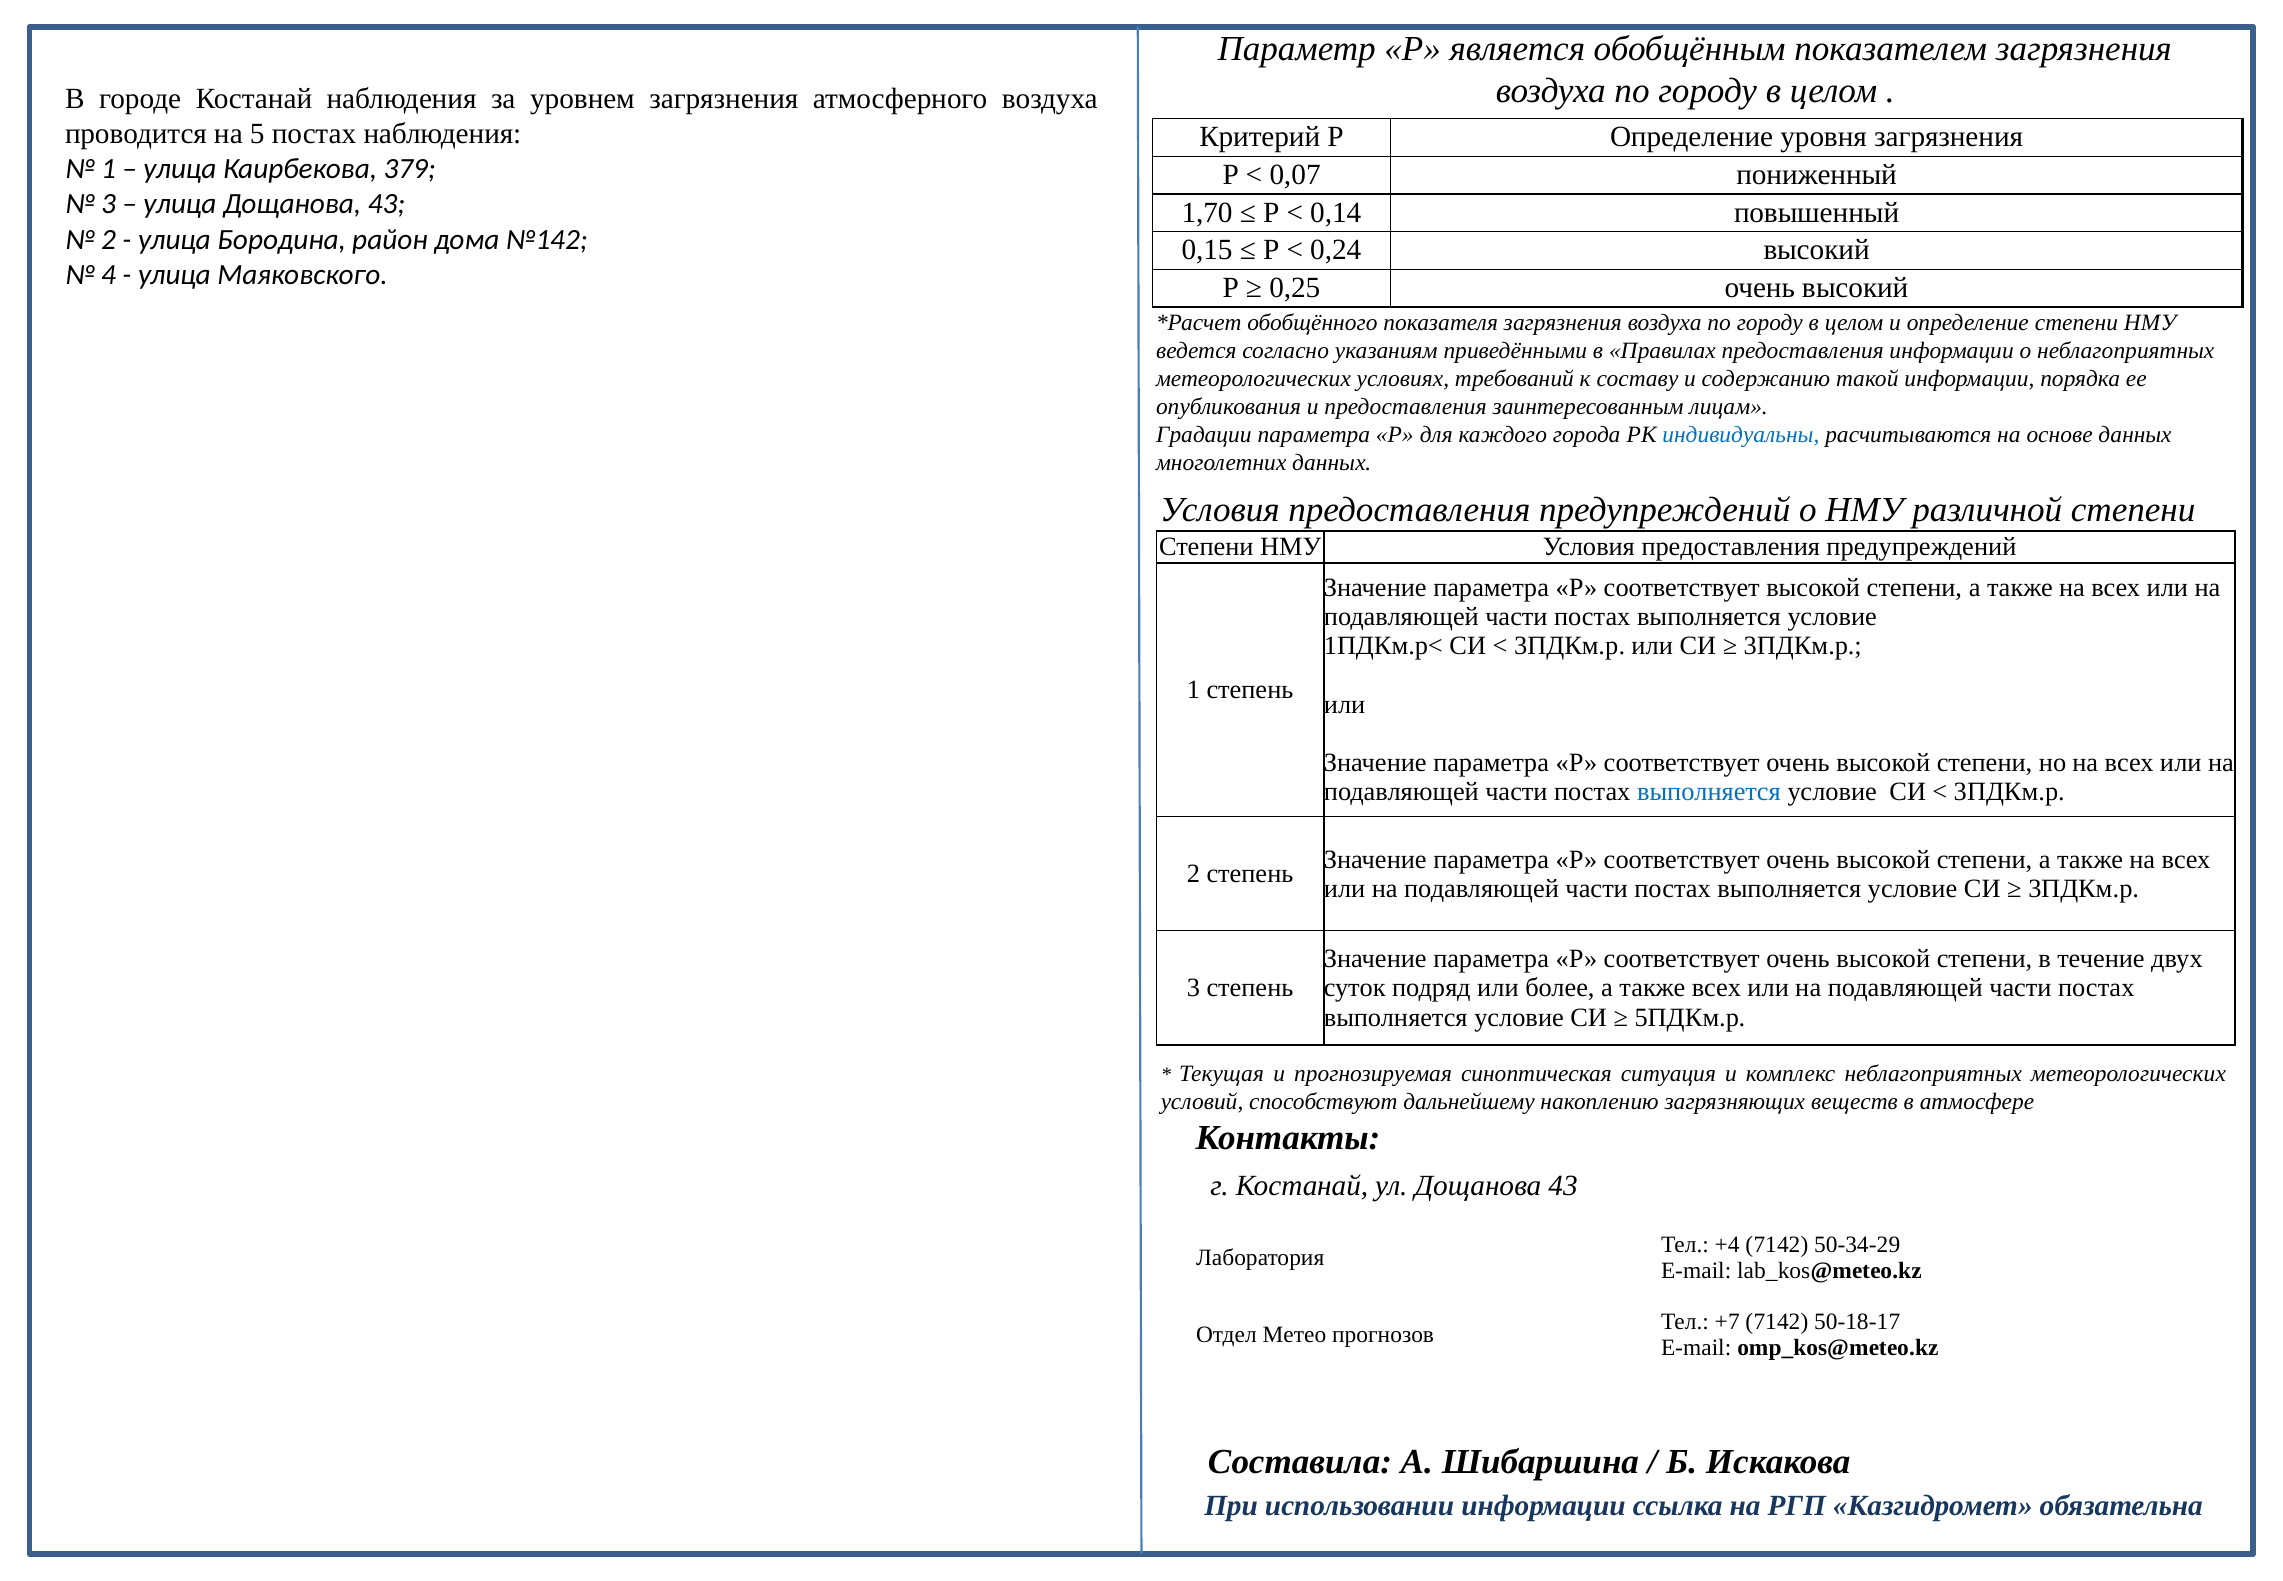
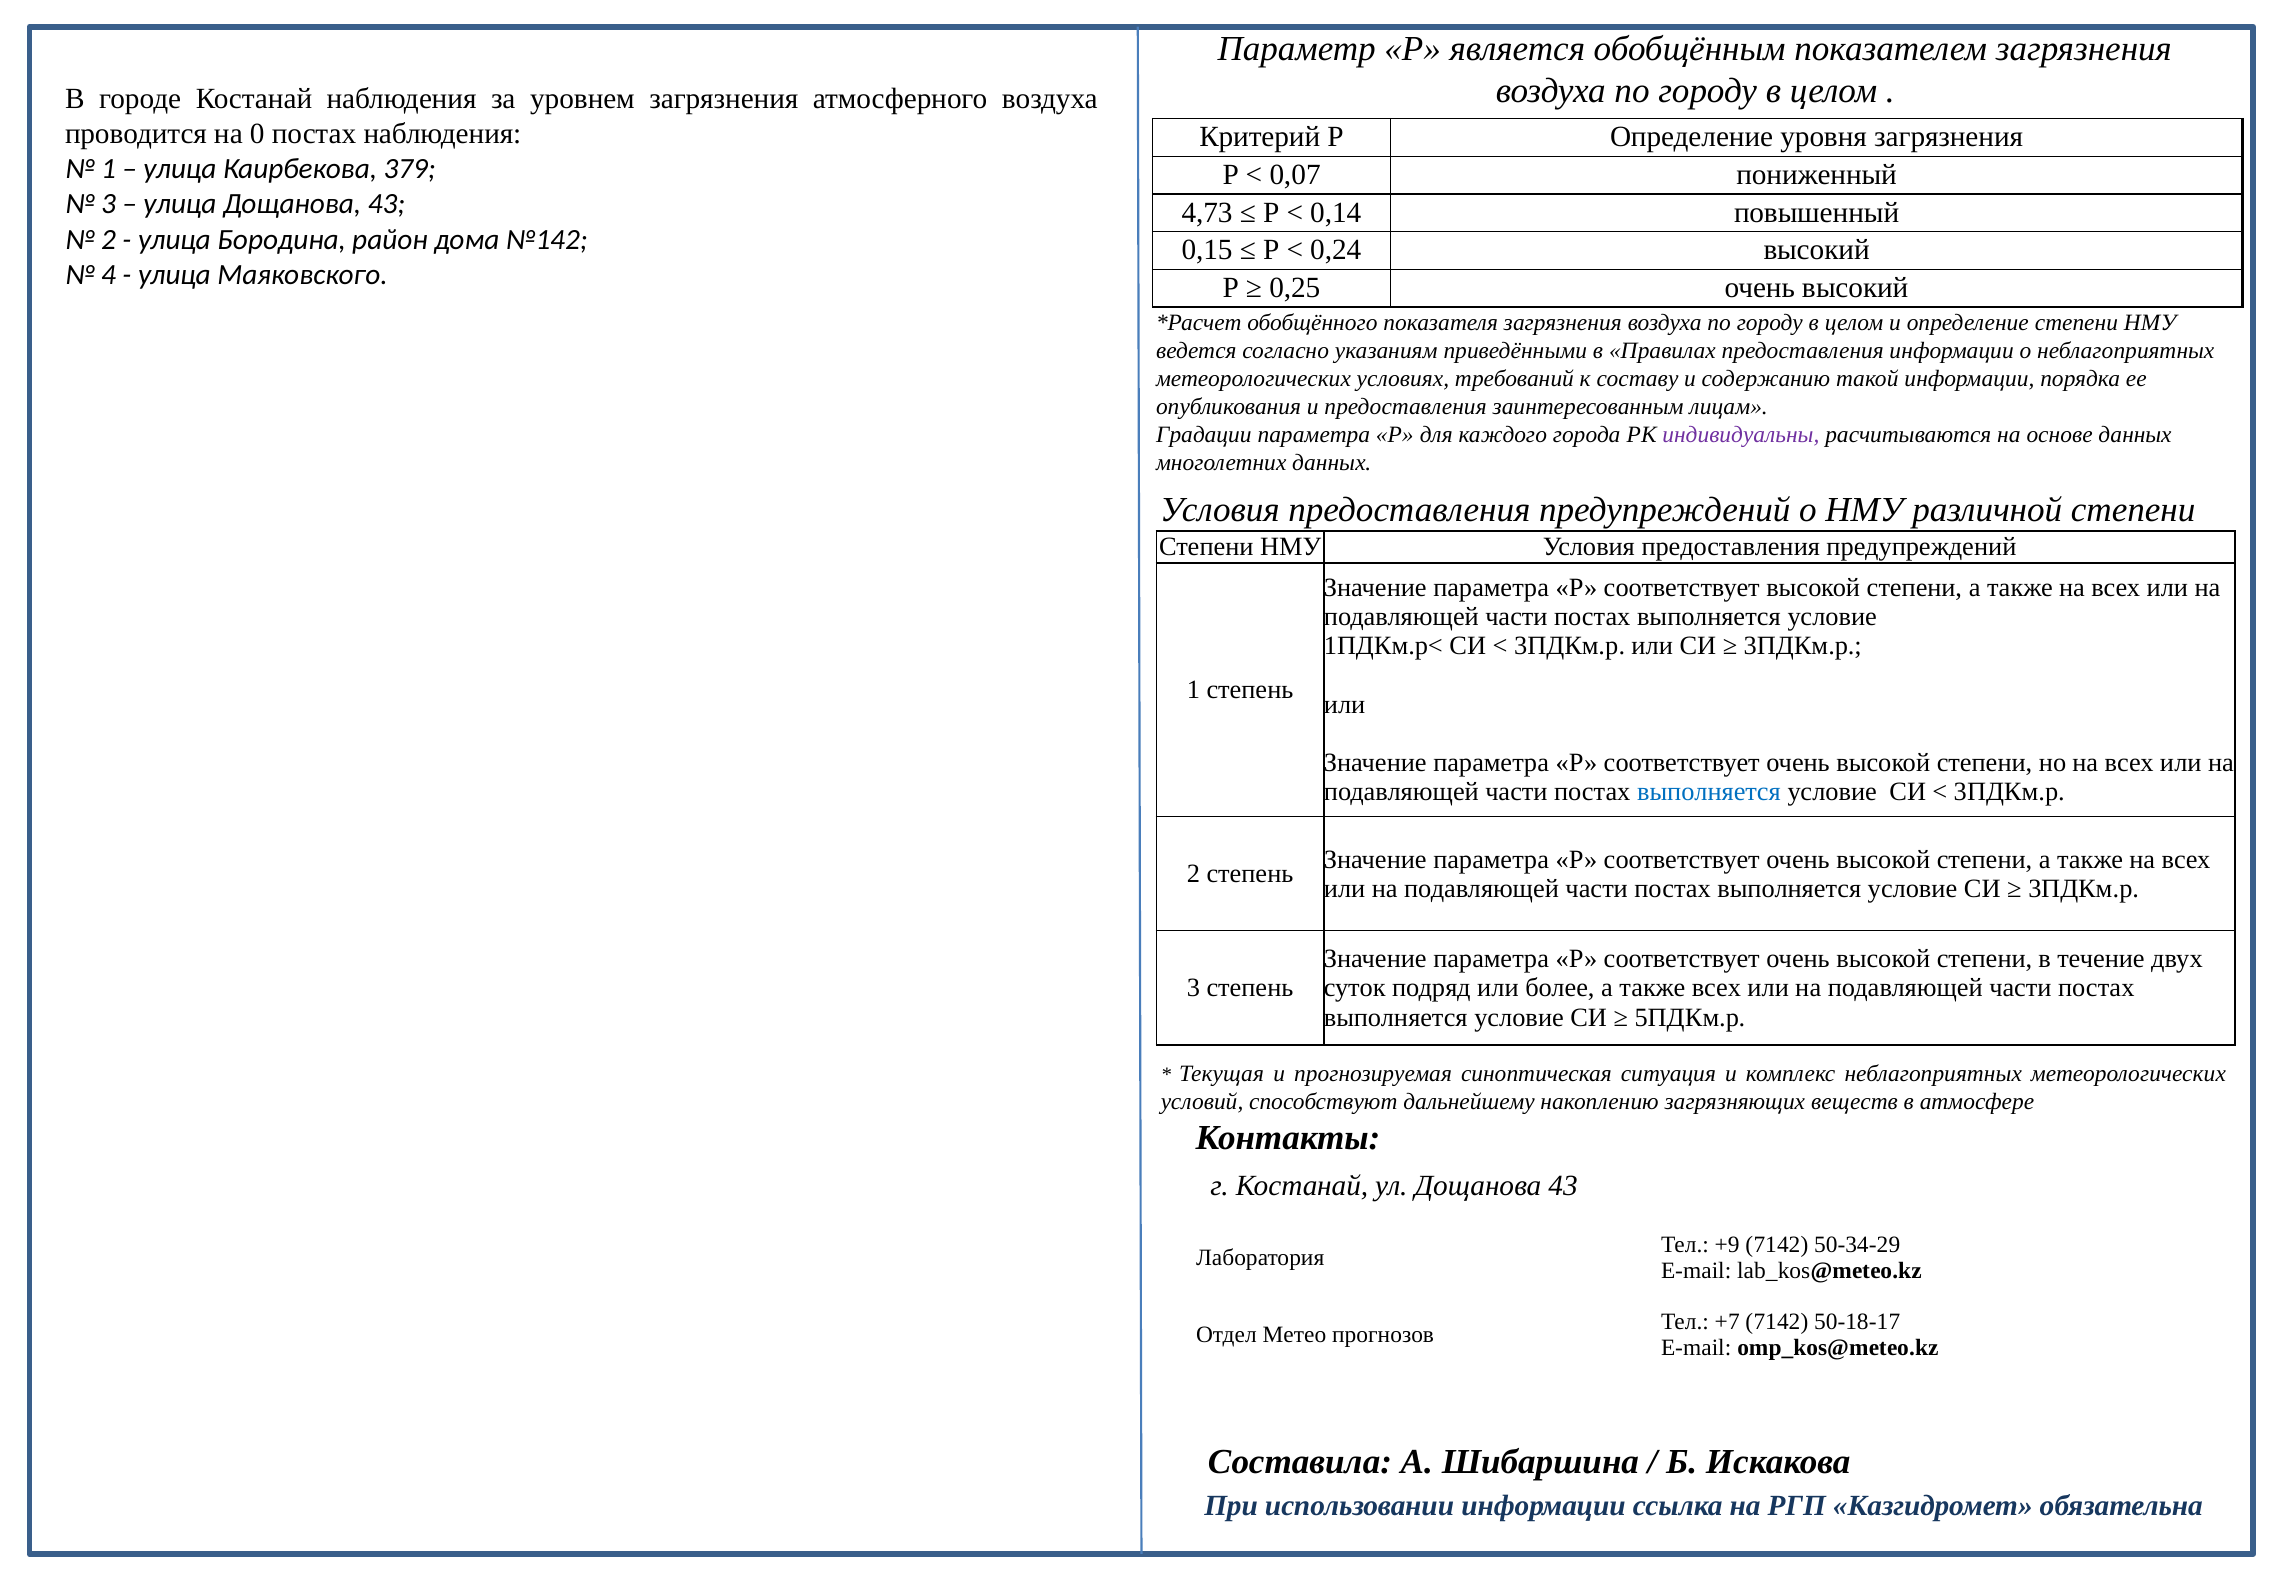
5: 5 -> 0 (257, 134)
1,70: 1,70 -> 4,73 (1207, 212)
индивидуальны colour: blue -> purple (1741, 435)
+4: +4 -> +9 (1727, 1244)
